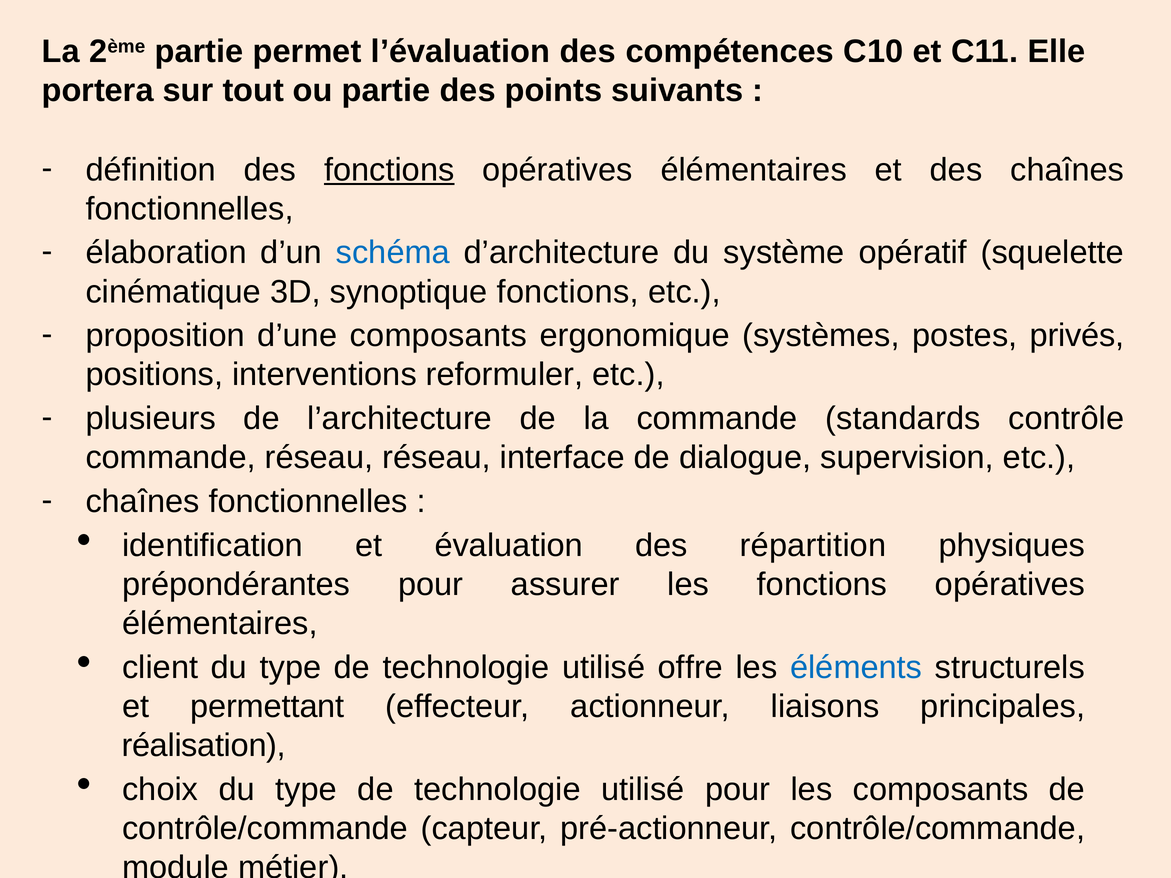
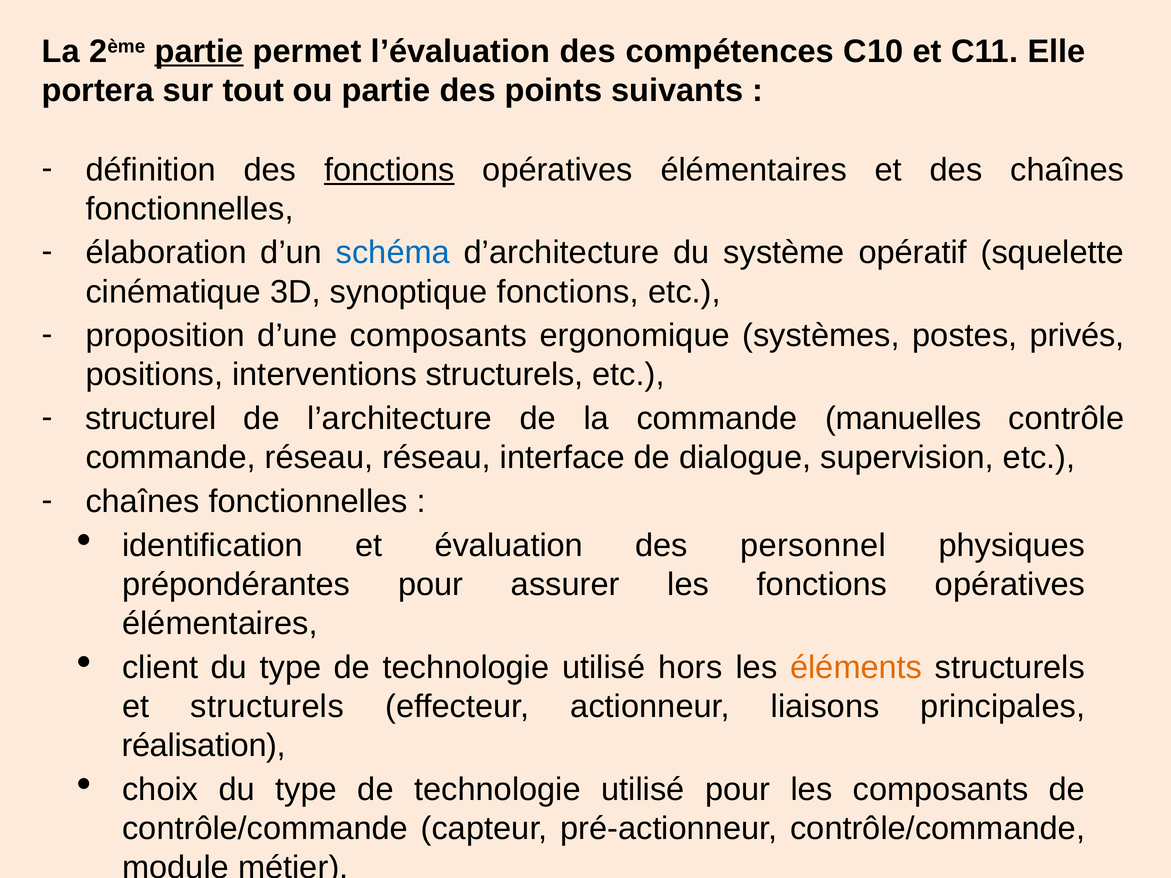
partie underline: none -> present (199, 52)
interventions reformuler: reformuler -> structurels (505, 375)
plusieurs: plusieurs -> structurel (151, 419)
standards: standards -> manuelles (903, 419)
répartition: répartition -> personnel (813, 546)
offre: offre -> hors (690, 668)
éléments colour: blue -> orange (856, 668)
et permettant: permettant -> structurels (267, 707)
